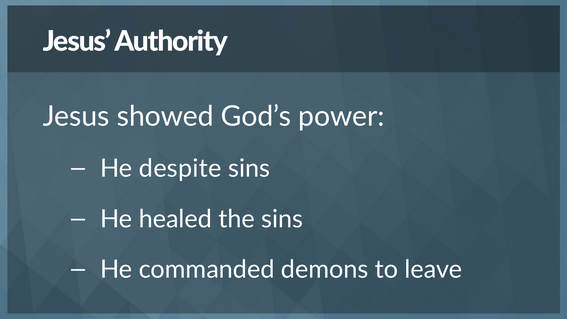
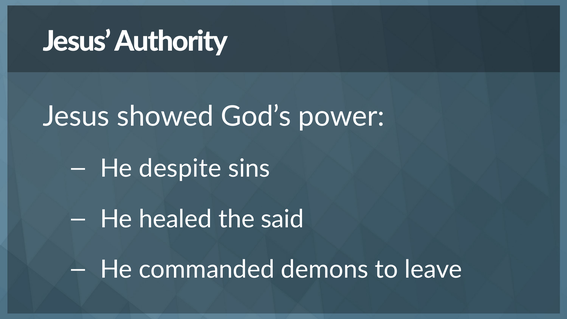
the sins: sins -> said (282, 219)
